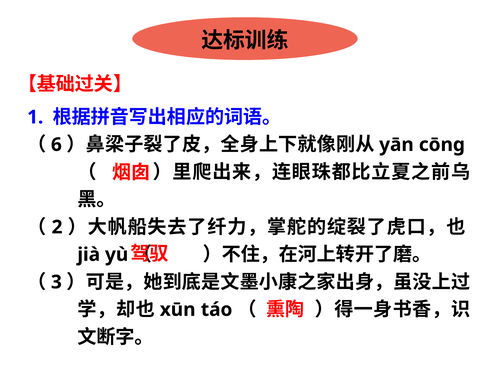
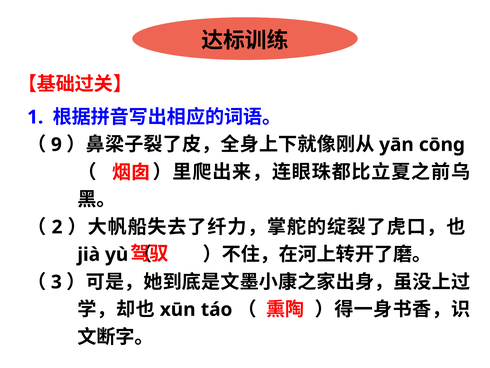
6: 6 -> 9 (56, 144)
